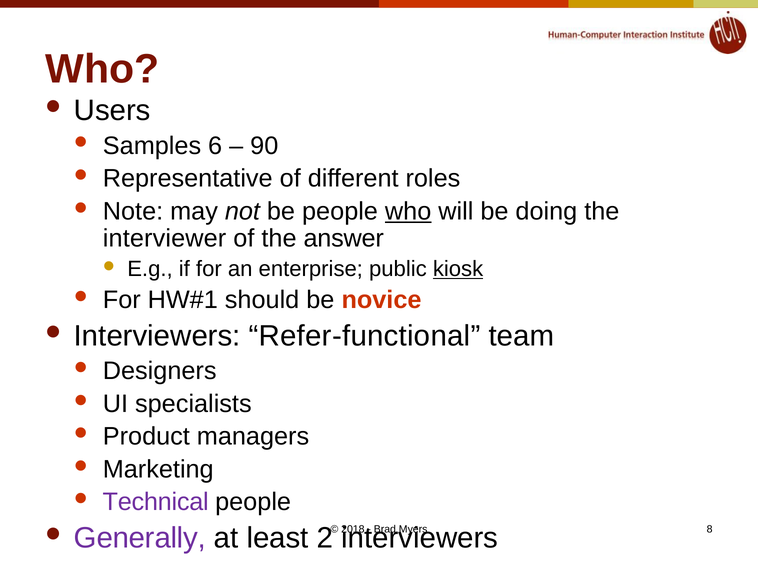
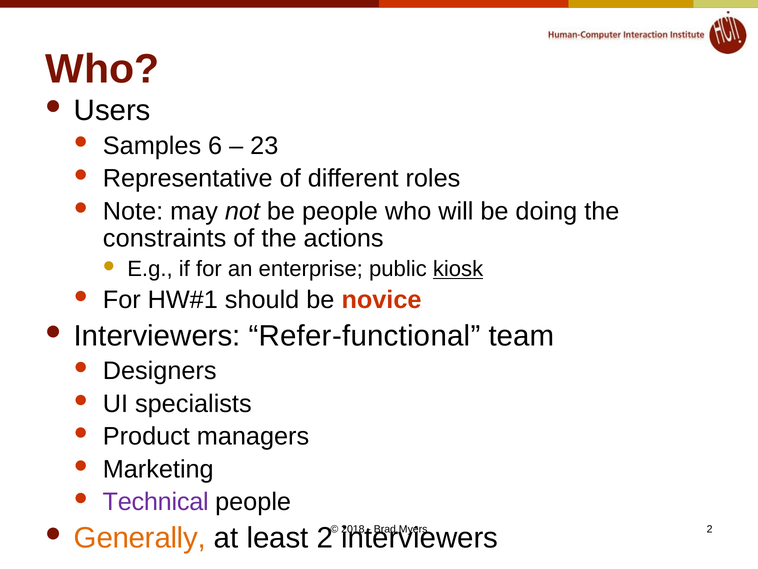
90: 90 -> 23 (264, 146)
who underline: present -> none (408, 211)
interviewer: interviewer -> constraints (165, 238)
answer: answer -> actions (344, 238)
8: 8 -> 2 (710, 529)
Generally colour: purple -> orange (140, 537)
